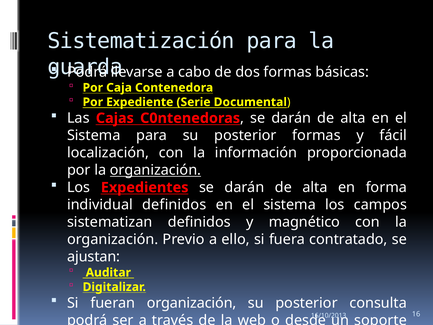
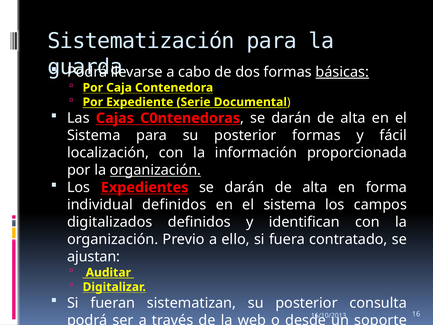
básicas underline: none -> present (342, 72)
sistematizan: sistematizan -> digitalizados (110, 222)
y magnético: magnético -> identifican (304, 222)
fueran organización: organización -> sistematizan (192, 303)
